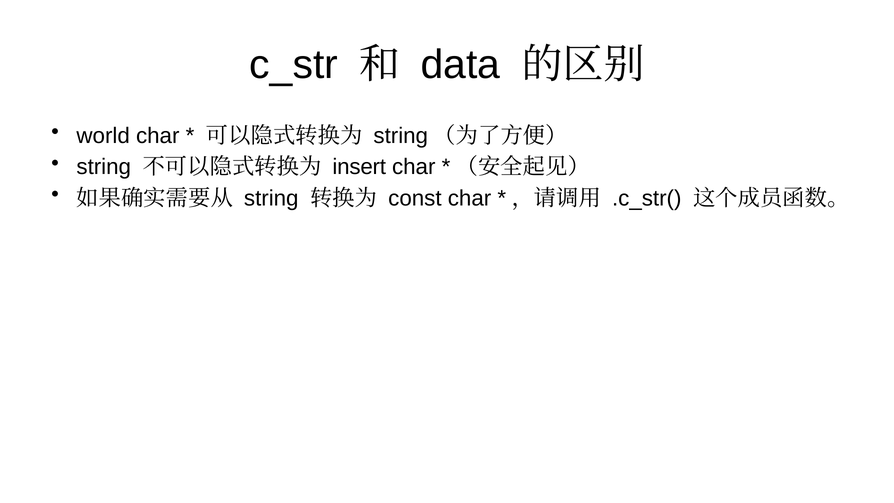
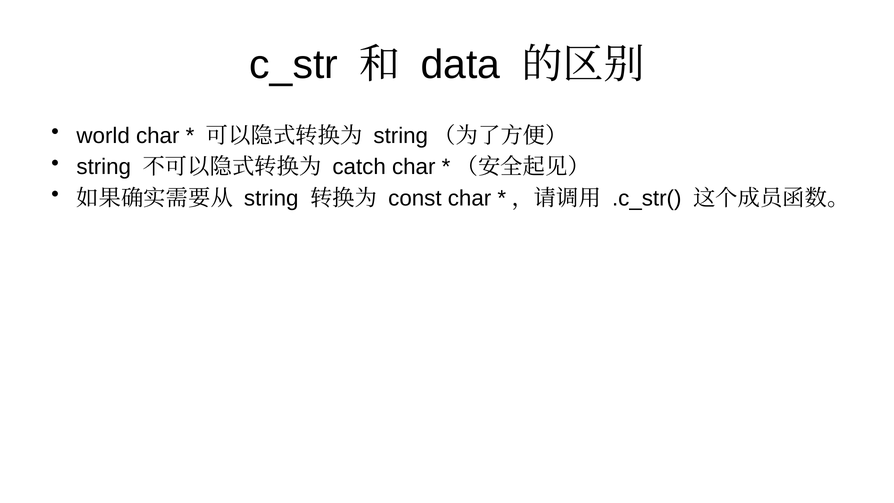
insert: insert -> catch (359, 167)
